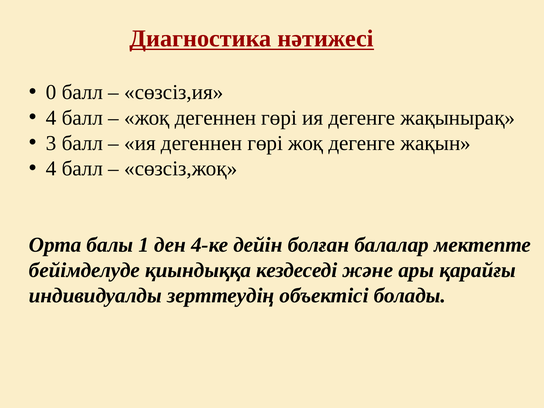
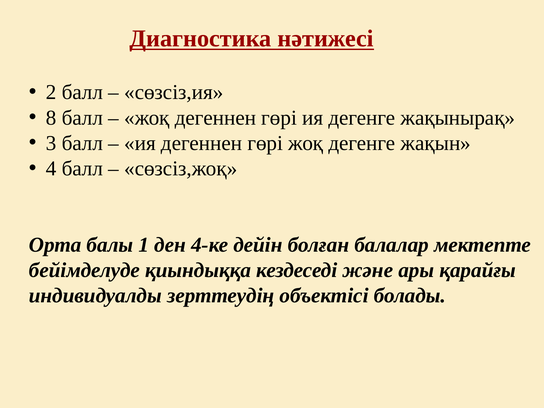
0: 0 -> 2 (51, 92)
4: 4 -> 8 (51, 118)
